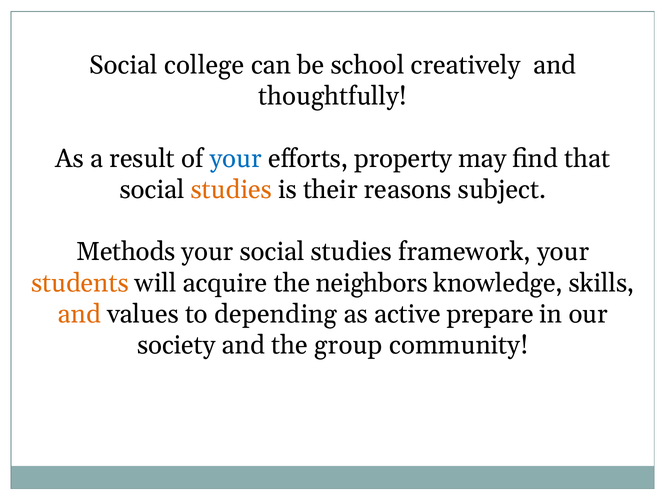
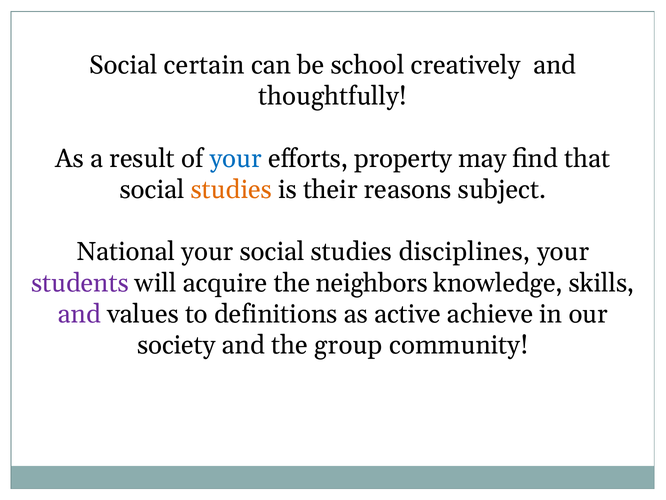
college: college -> certain (204, 65)
Methods: Methods -> National (126, 252)
framework: framework -> disciplines (464, 252)
students colour: orange -> purple (80, 283)
and colour: orange -> purple (79, 314)
depending: depending -> definitions (276, 314)
prepare: prepare -> achieve (490, 314)
